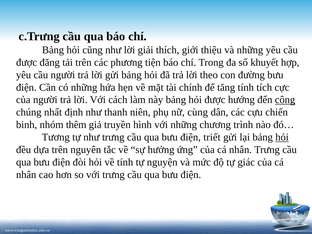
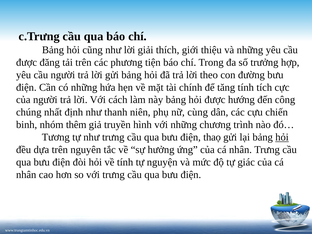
khuyết: khuyết -> trưởng (264, 62)
công underline: present -> none (285, 100)
triết: triết -> thaọ (212, 137)
